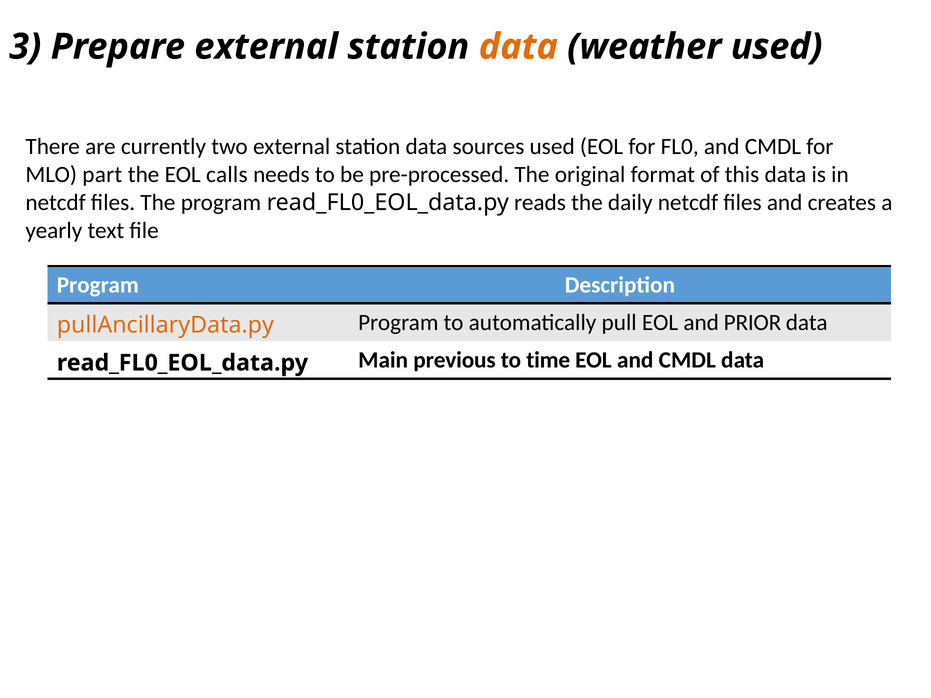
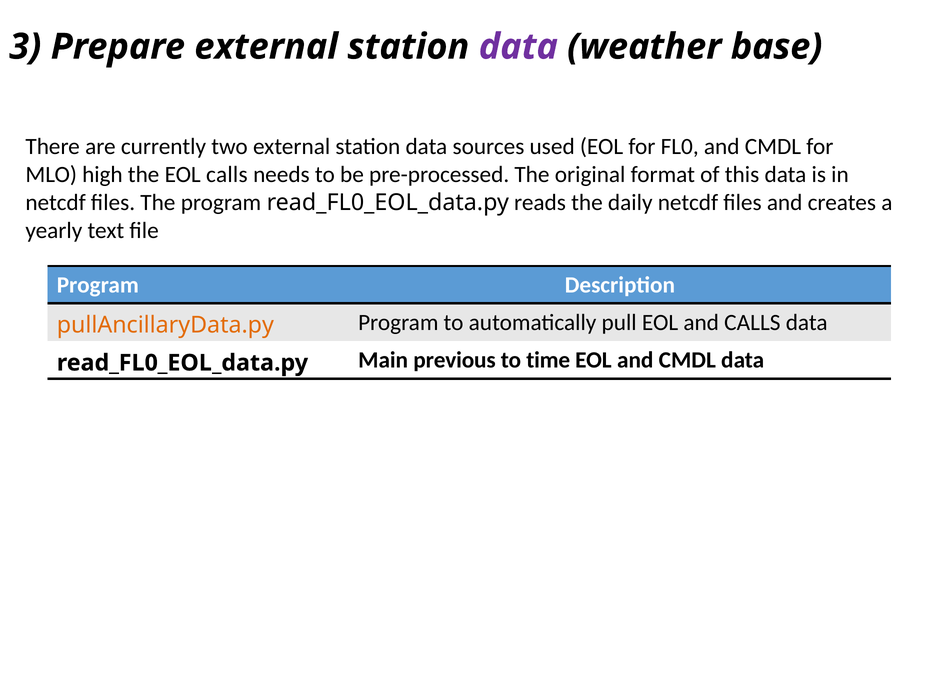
data colour: orange -> purple (518, 47)
weather used: used -> base (777, 47)
part: part -> high (102, 175)
and PRIOR: PRIOR -> CALLS (752, 323)
